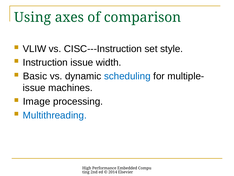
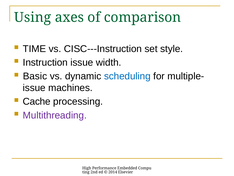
VLIW: VLIW -> TIME (34, 49)
Image: Image -> Cache (37, 101)
Multithreading colour: blue -> purple (55, 115)
